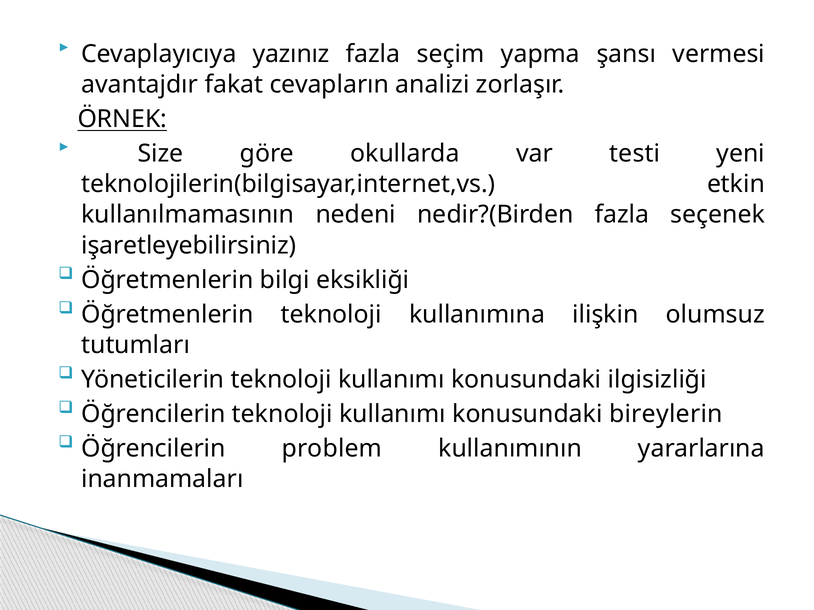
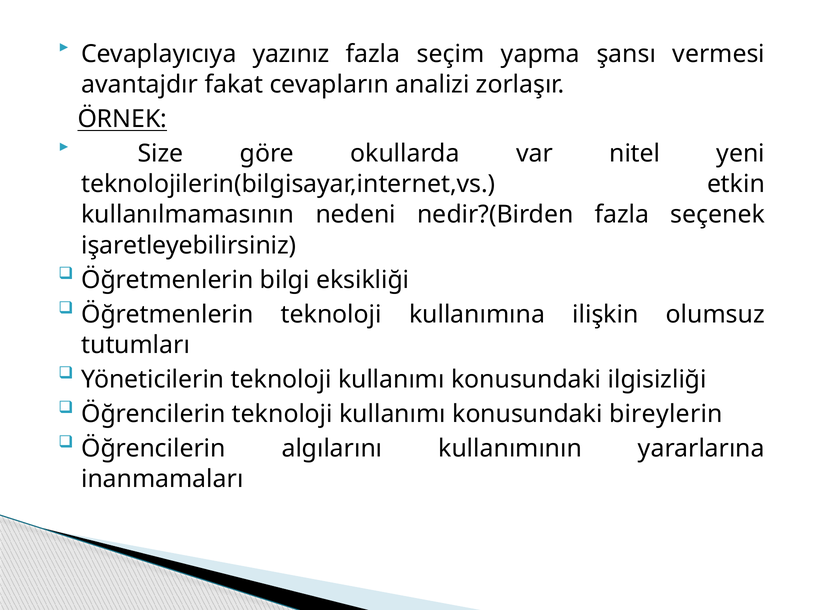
testi: testi -> nitel (635, 154)
problem: problem -> algılarını (332, 449)
